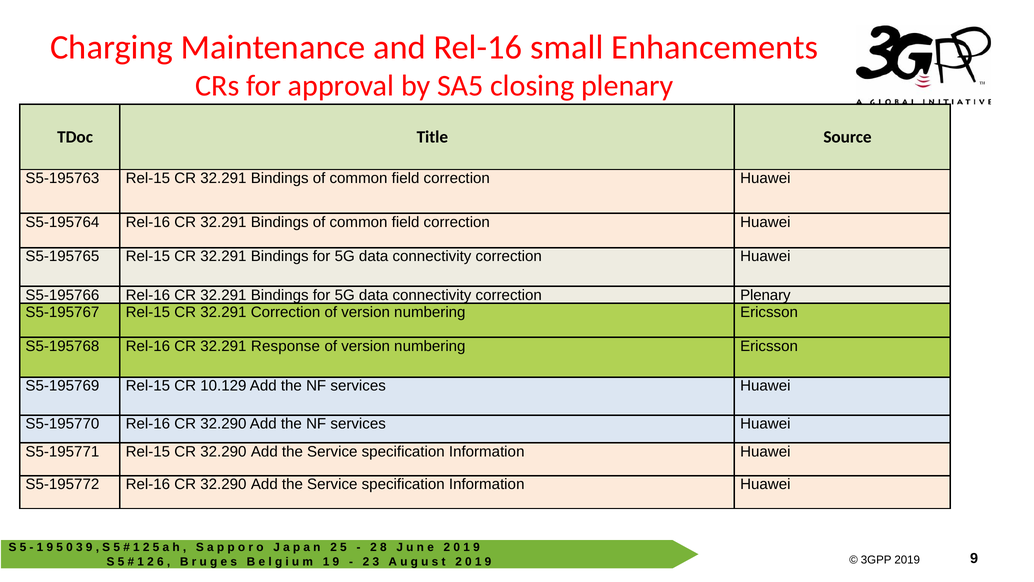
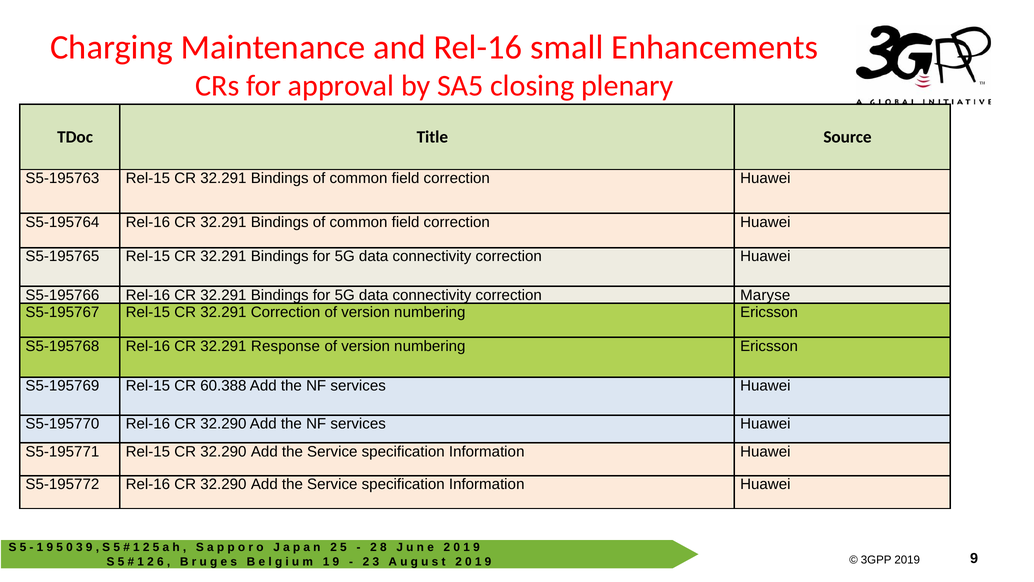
Plenary: Plenary -> Maryse (765, 295)
10.129: 10.129 -> 60.388 (223, 386)
